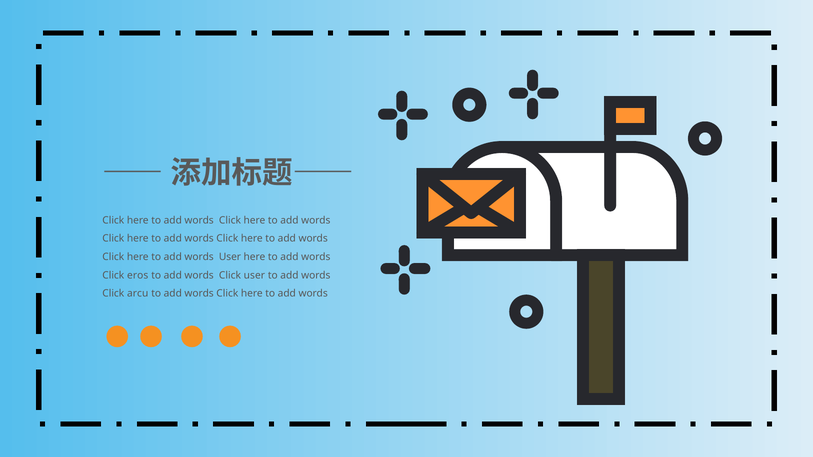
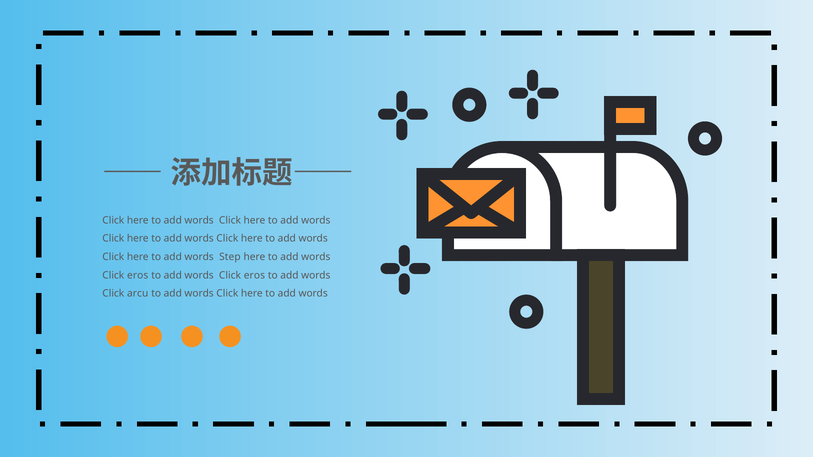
words User: User -> Step (230, 257)
user: user -> eros (254, 275)
